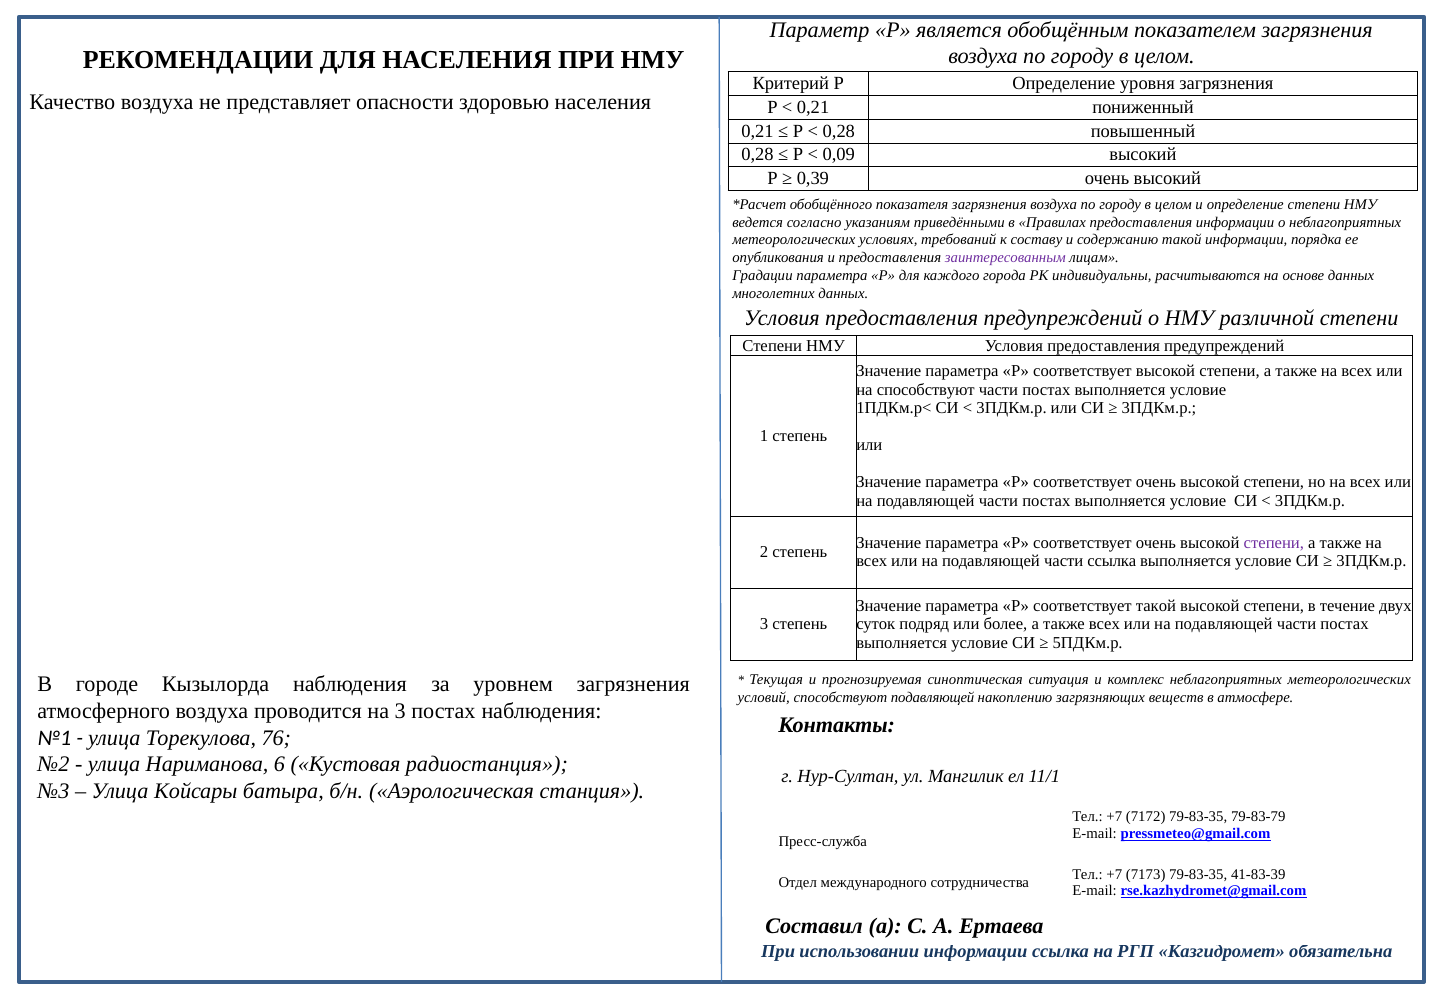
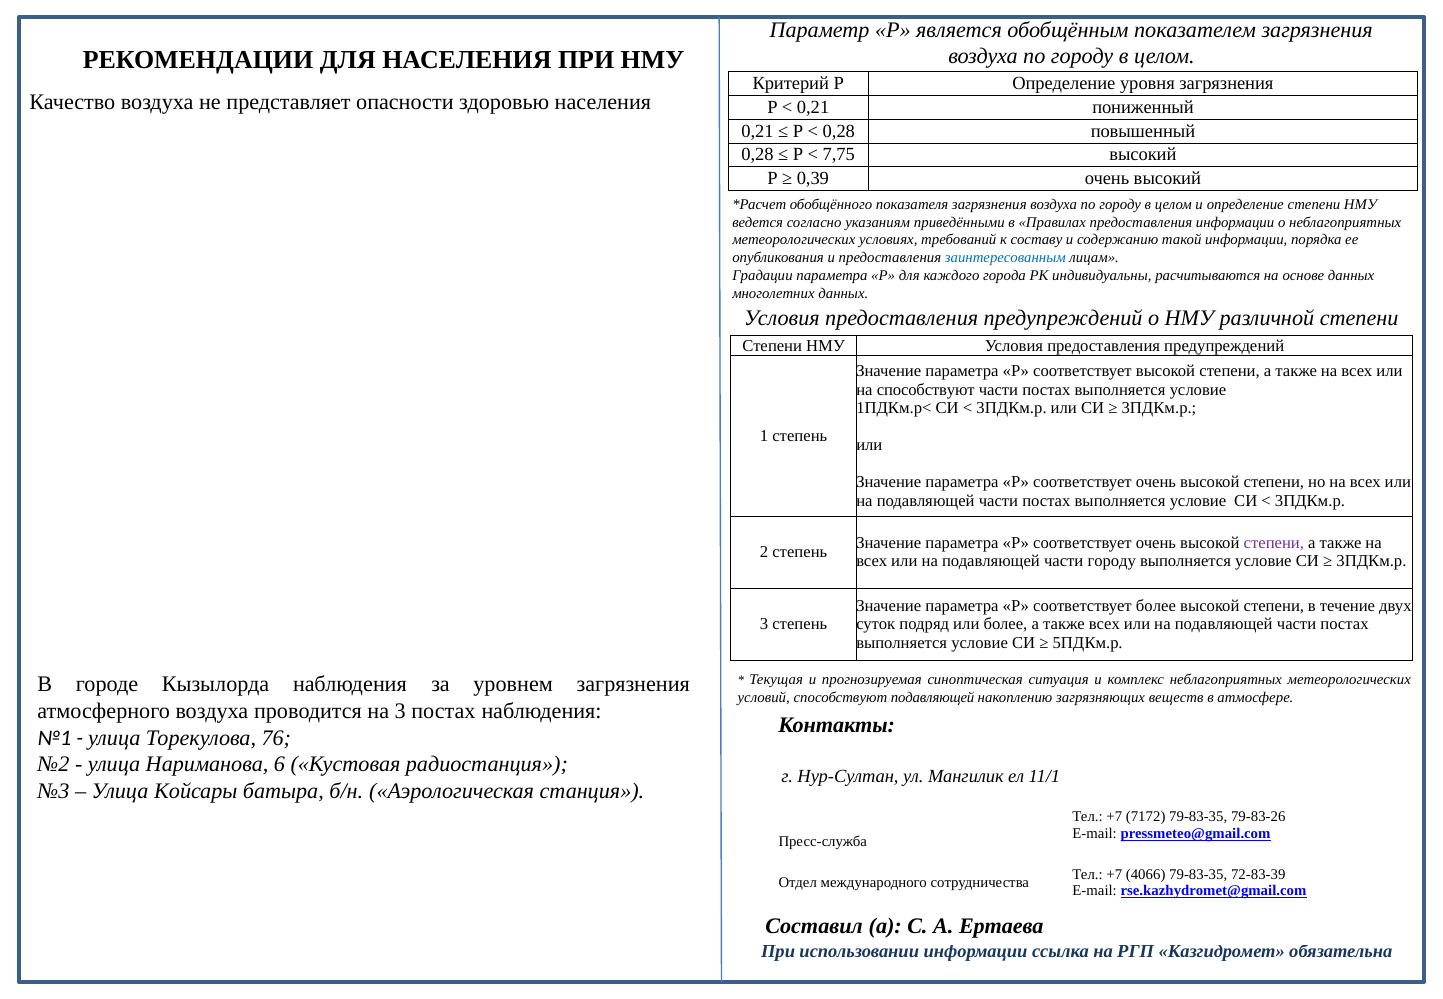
0,09: 0,09 -> 7,75 (839, 155)
заинтересованным colour: purple -> blue (1005, 258)
части ссылка: ссылка -> городу (1112, 561)
соответствует такой: такой -> более (1156, 606)
79-83-79: 79-83-79 -> 79-83-26 (1258, 817)
7173: 7173 -> 4066 (1146, 875)
41-83-39: 41-83-39 -> 72-83-39 (1258, 875)
